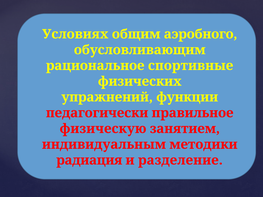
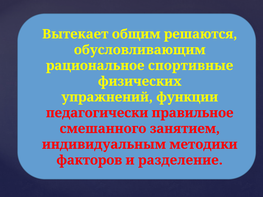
Условиях: Условиях -> Вытекает (75, 34)
аэробного: аэробного -> решаются (201, 34)
физическую: физическую -> смешанного (103, 129)
радиация: радиация -> факторов (89, 160)
